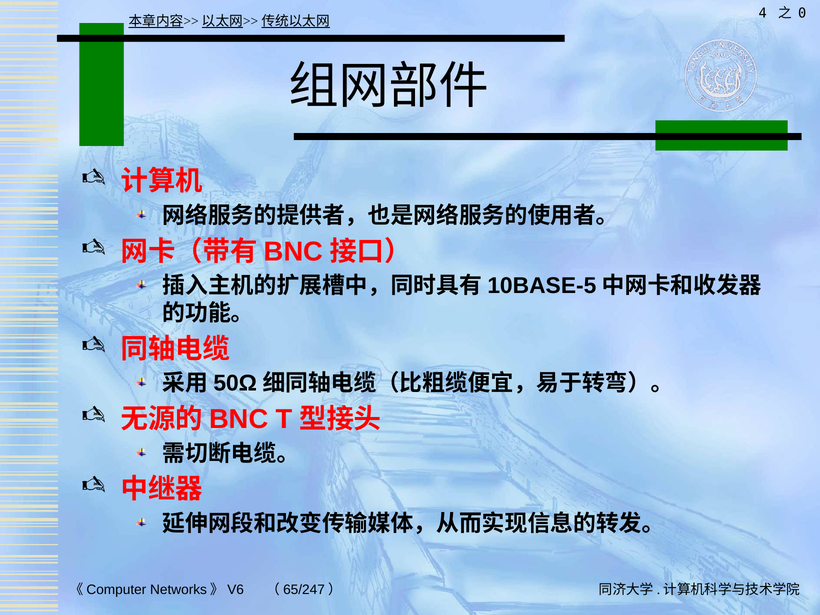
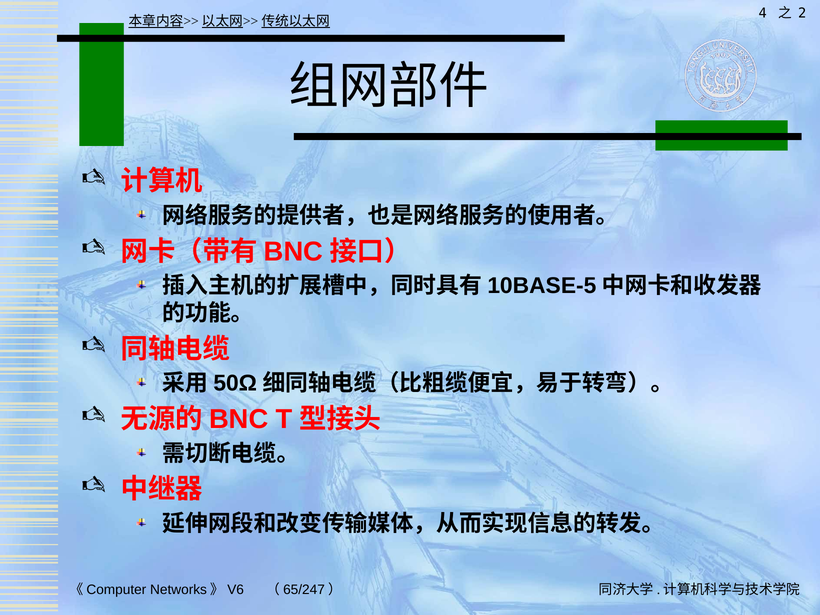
0: 0 -> 2 (802, 13)
